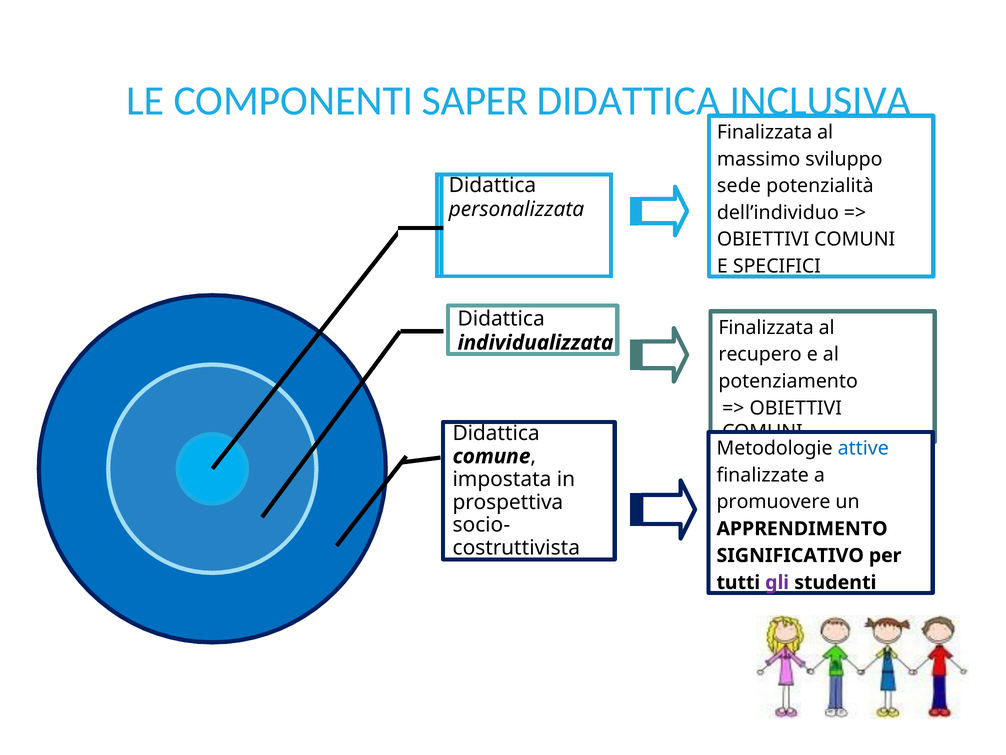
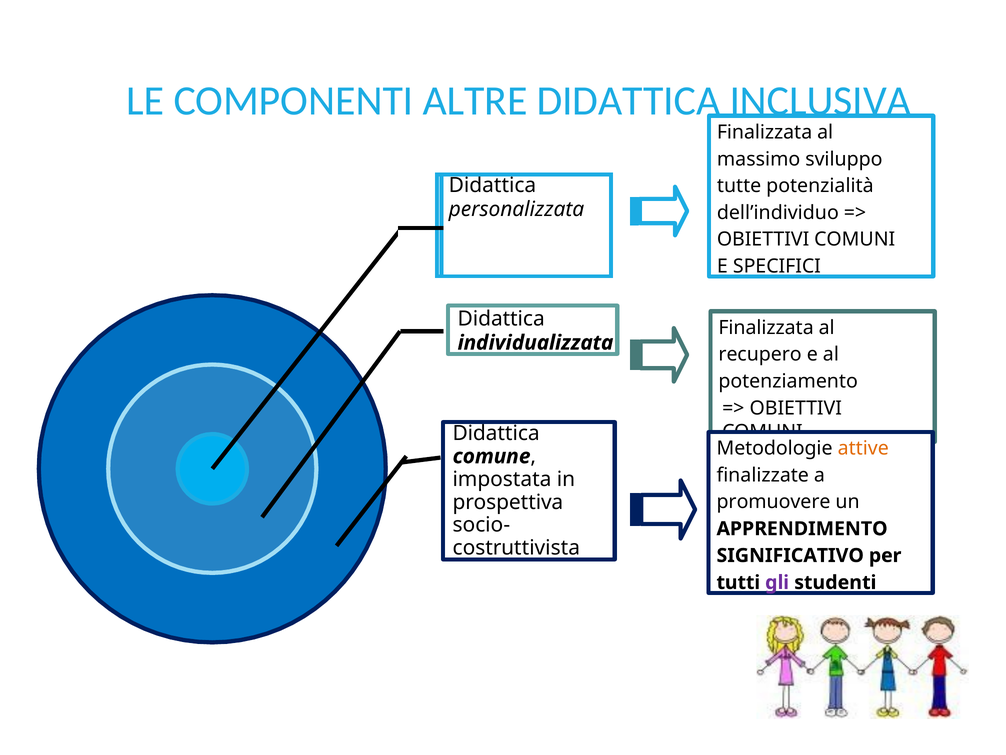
SAPER: SAPER -> ALTRE (475, 101)
sede: sede -> tutte (739, 186)
attive colour: blue -> orange (863, 448)
